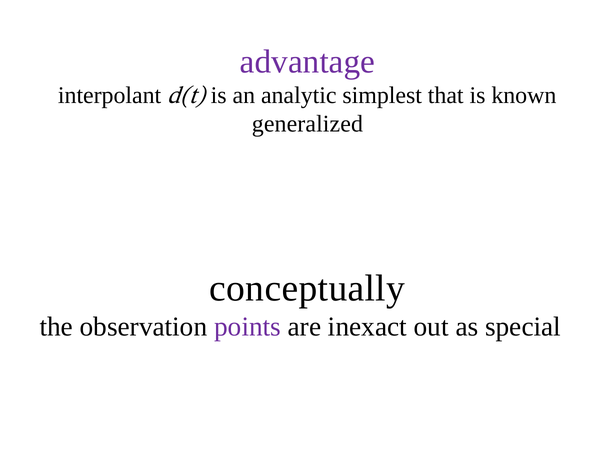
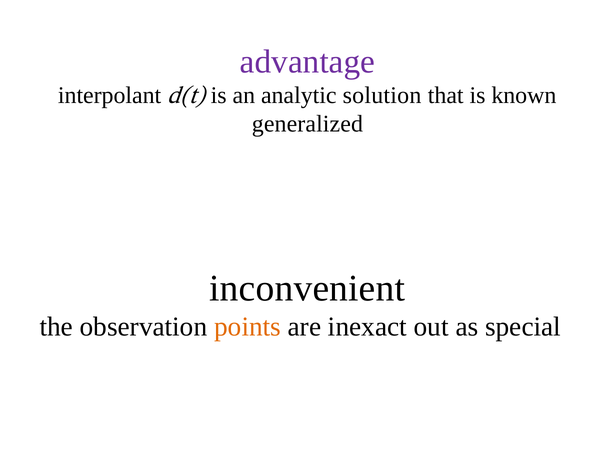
simplest: simplest -> solution (382, 95)
conceptually: conceptually -> inconvenient (307, 289)
points colour: purple -> orange (248, 327)
